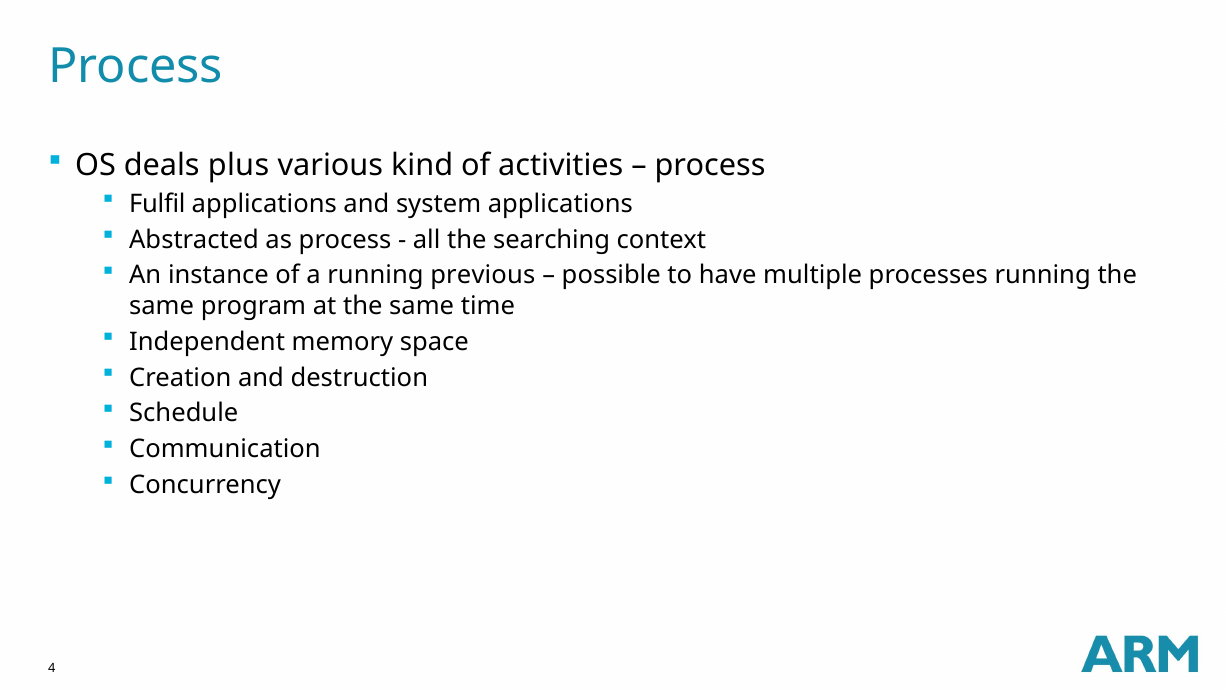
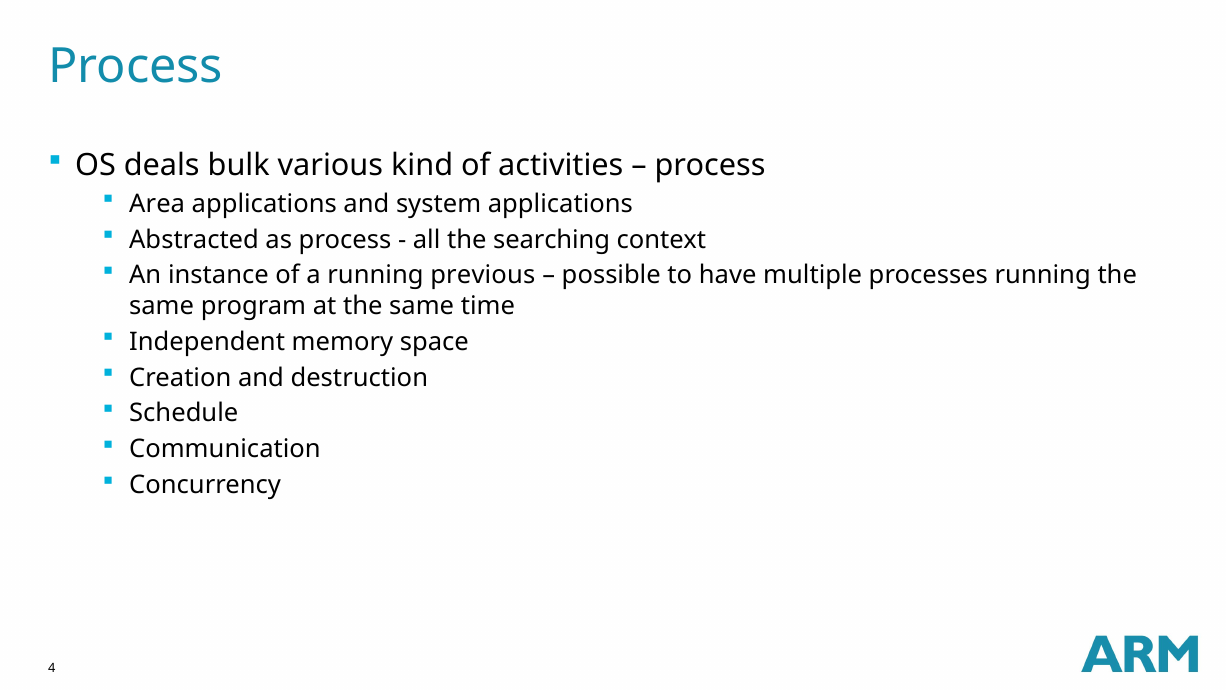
plus: plus -> bulk (239, 165)
Fulfil: Fulfil -> Area (157, 204)
